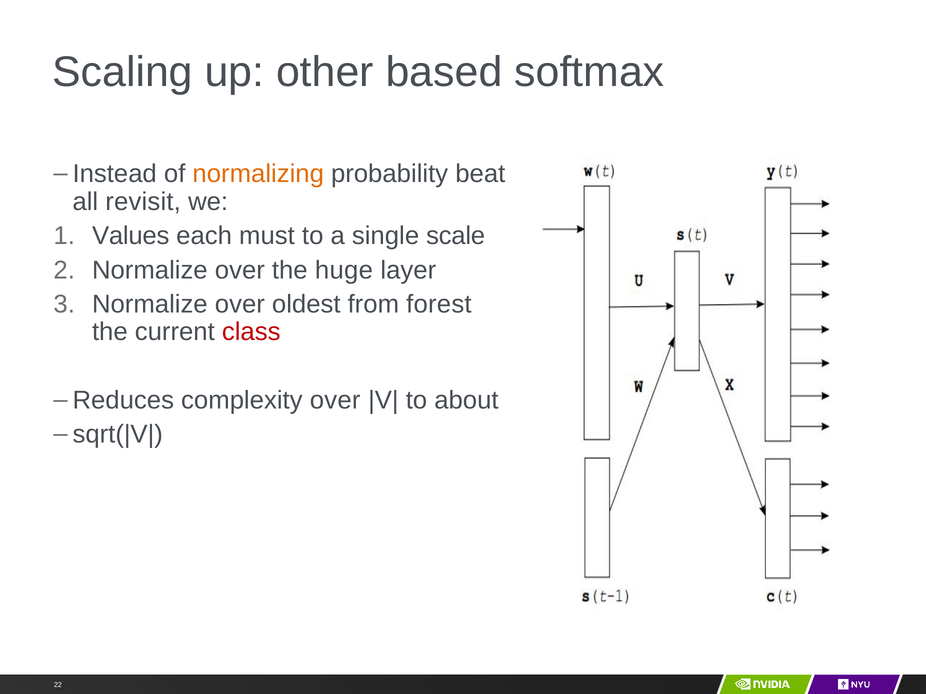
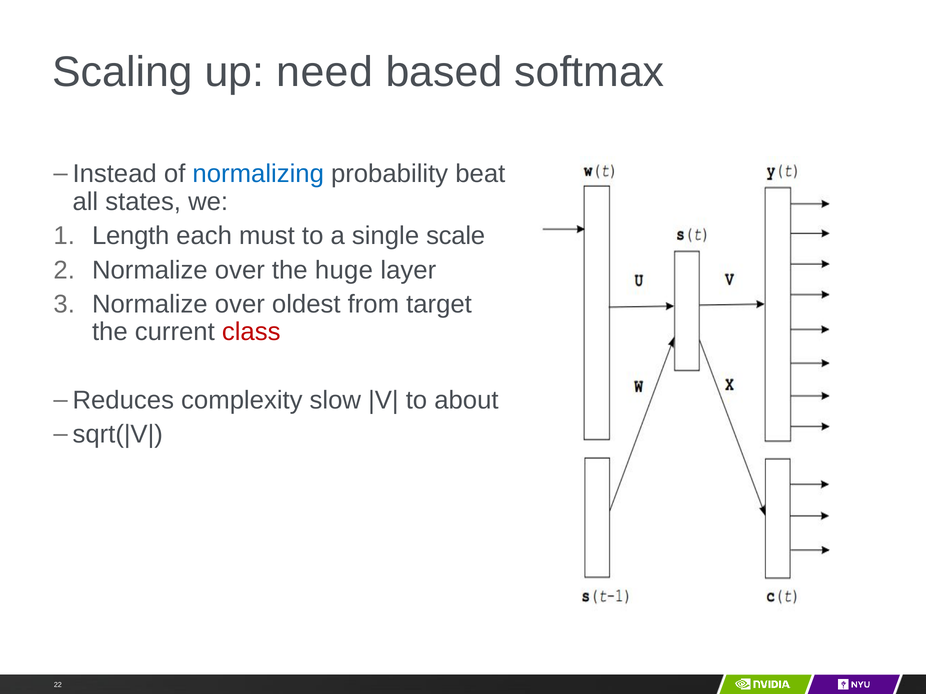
other: other -> need (325, 72)
normalizing colour: orange -> blue (258, 174)
revisit: revisit -> states (143, 202)
Values: Values -> Length (131, 236)
forest: forest -> target (439, 304)
complexity over: over -> slow (335, 401)
